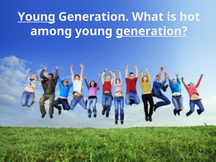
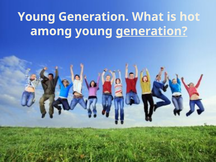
Young underline: present -> none (37, 17)
